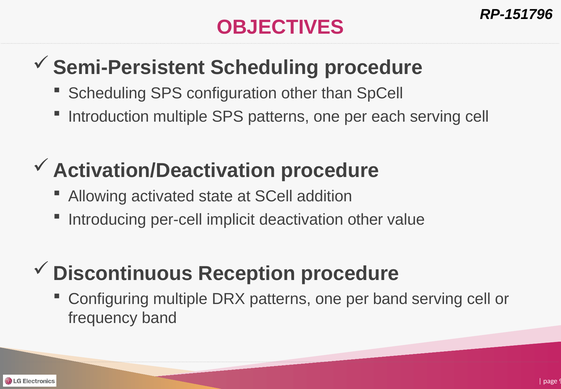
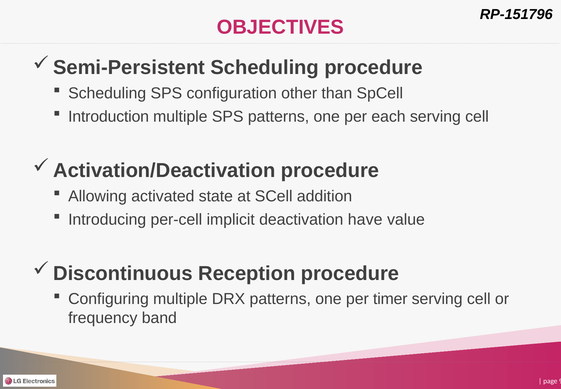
deactivation other: other -> have (365, 219)
per band: band -> timer (390, 299)
